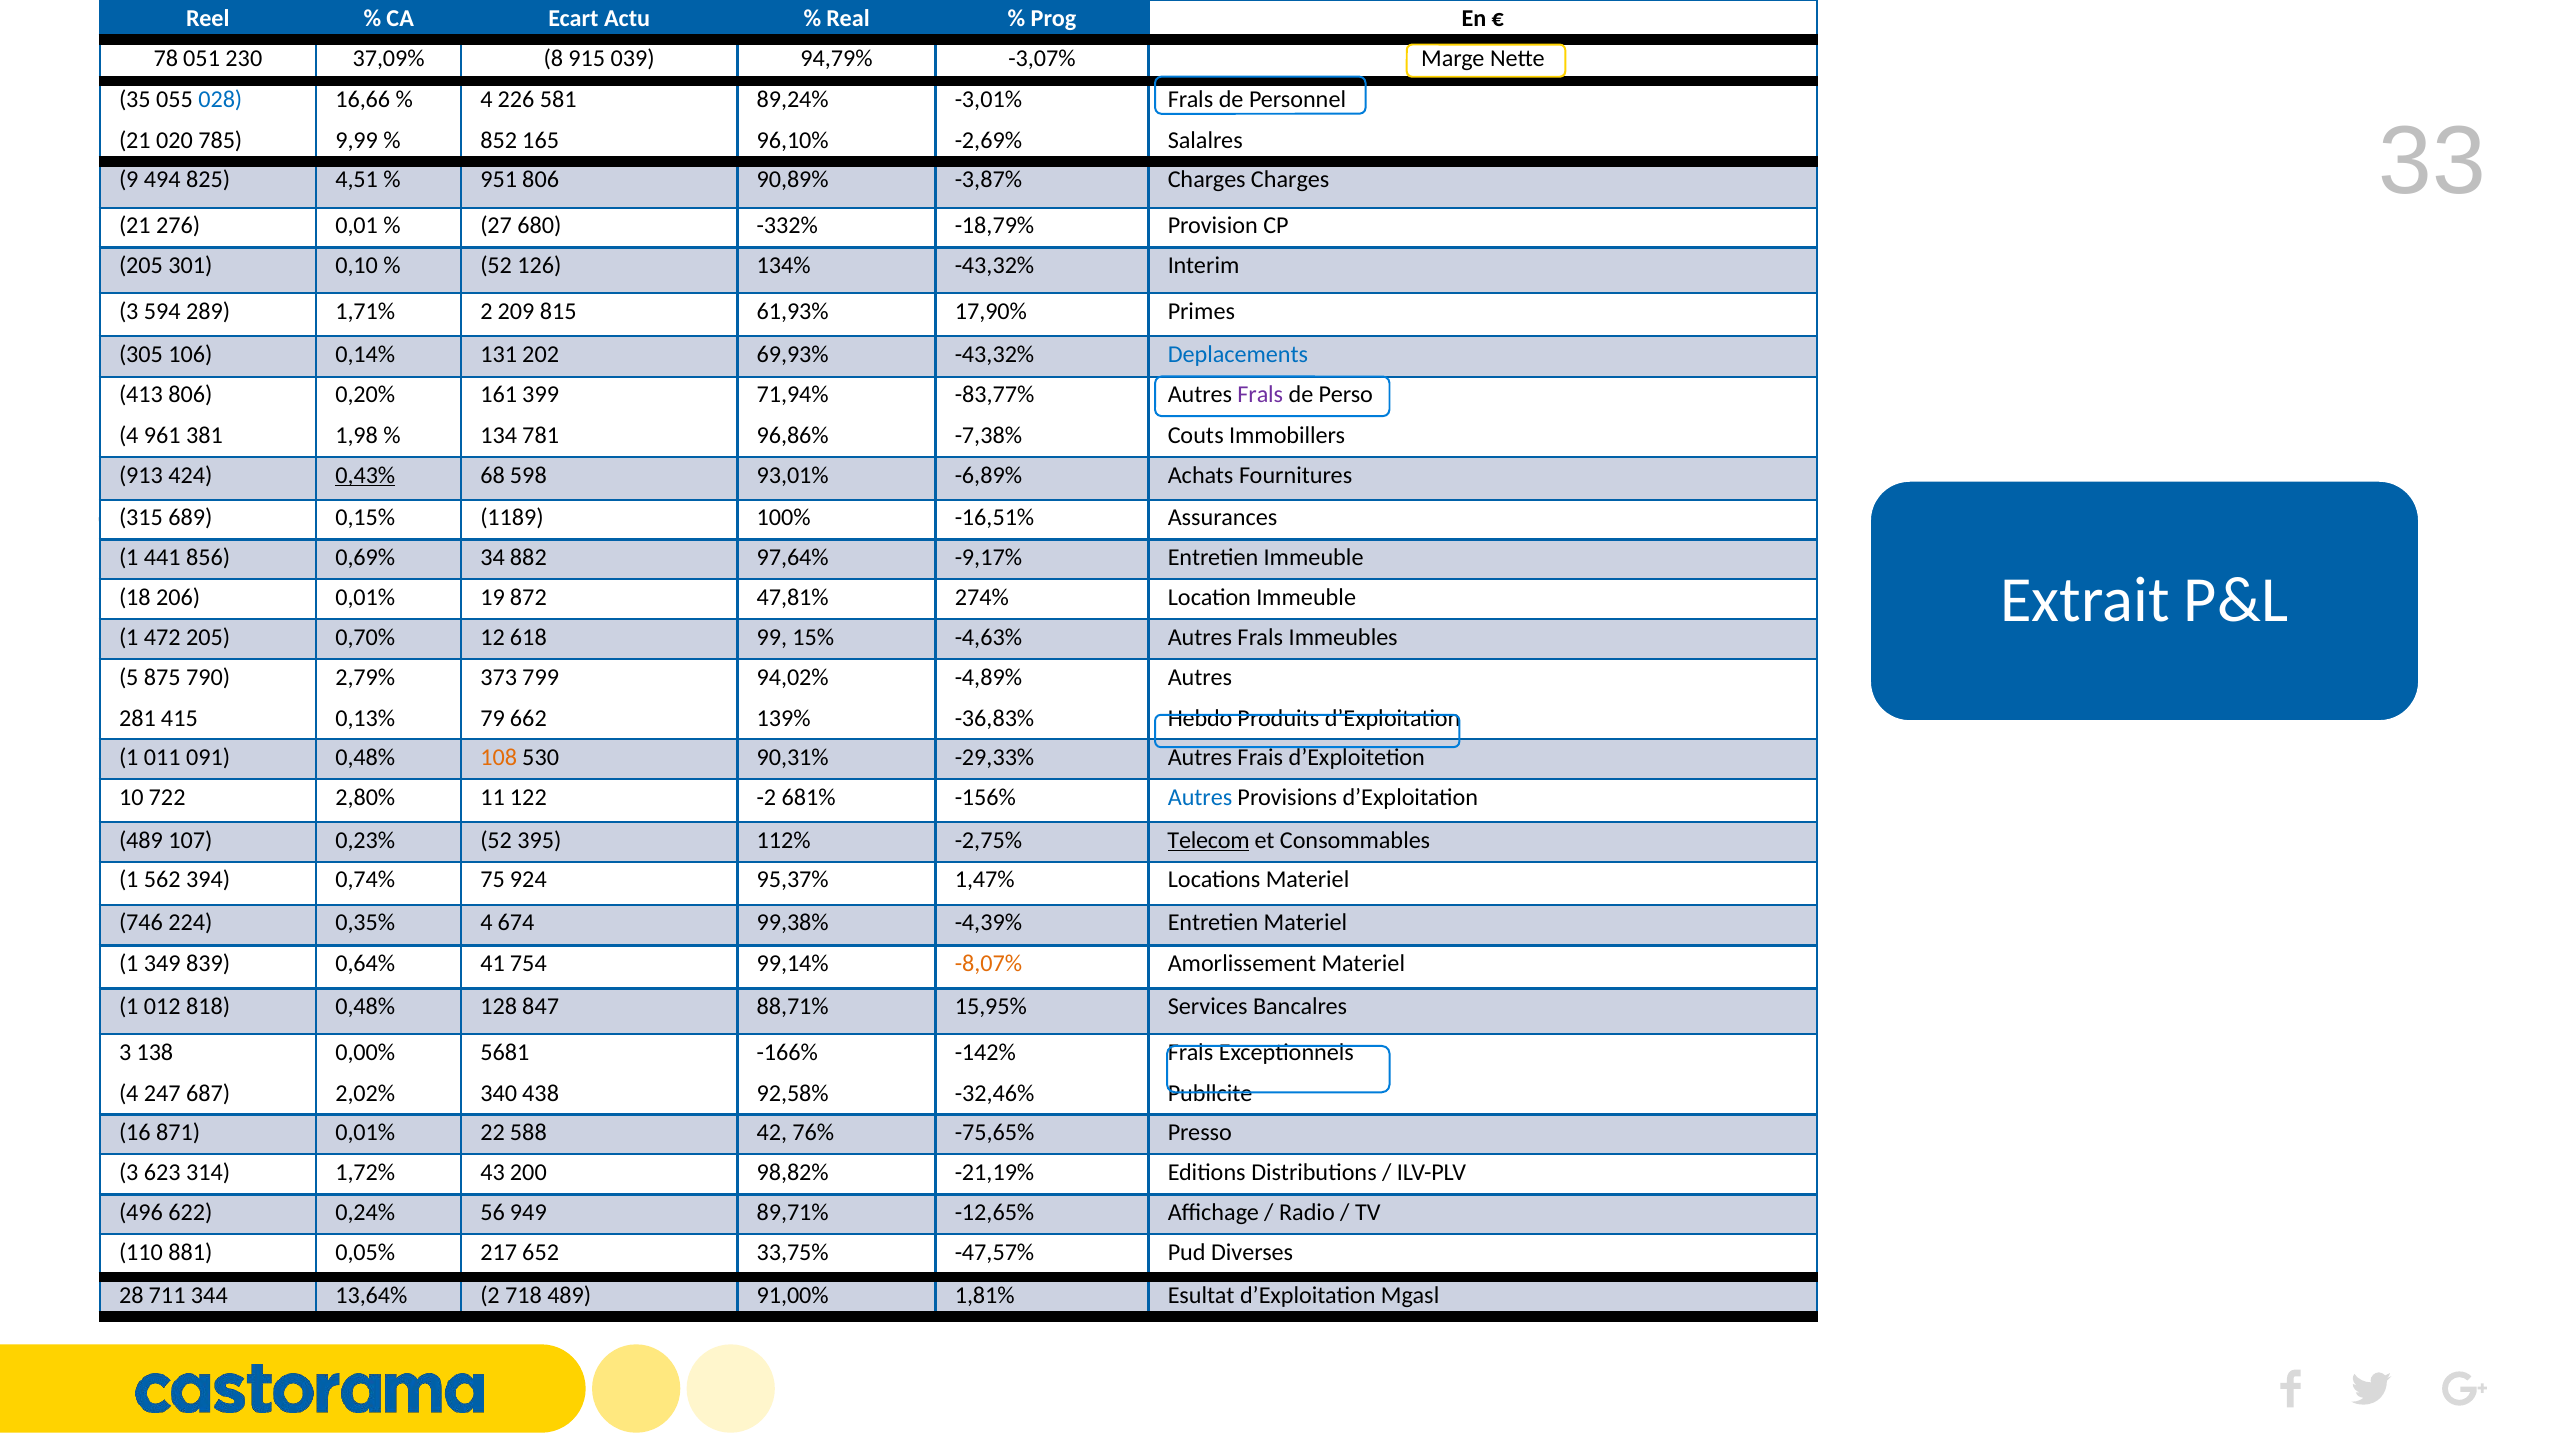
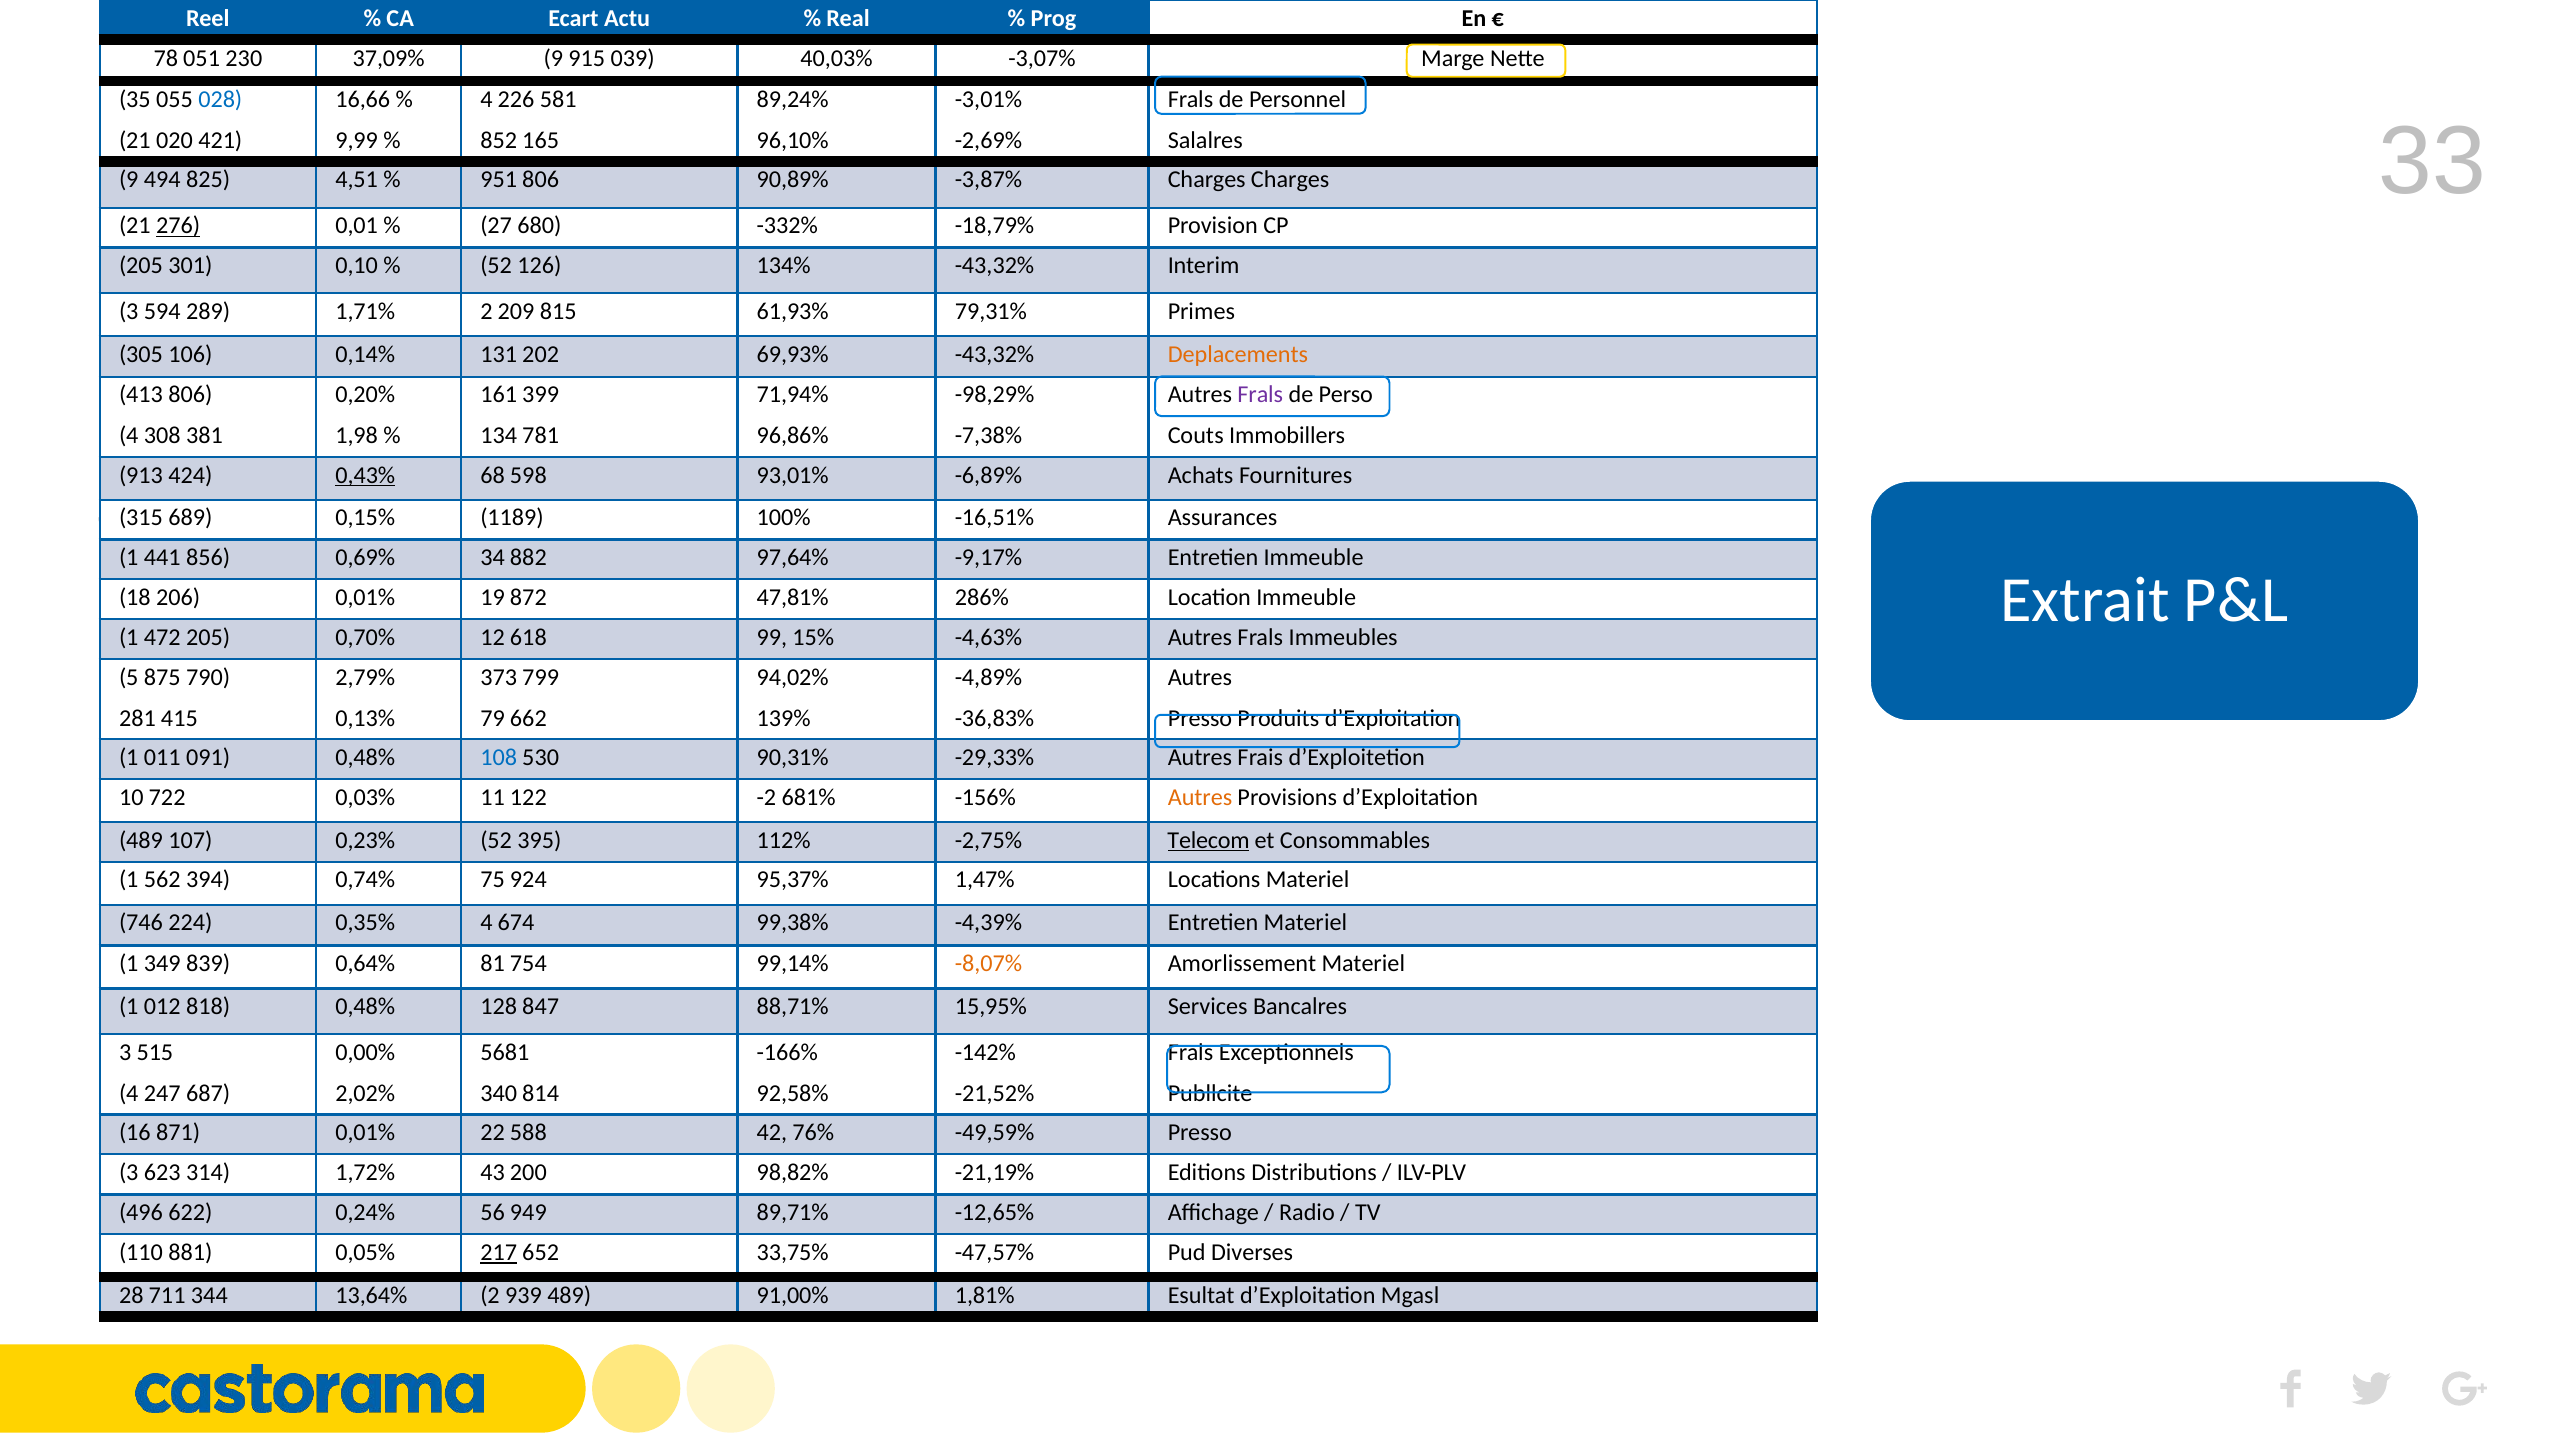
37,09% 8: 8 -> 9 (553, 59)
94,79%: 94,79% -> 40,03% (837, 59)
785: 785 -> 421 (220, 140)
276 underline: none -> present (178, 226)
17,90%: 17,90% -> 79,31% (991, 311)
Deplacements colour: blue -> orange (1238, 354)
-83,77%: -83,77% -> -98,29% (995, 395)
961: 961 -> 308 (162, 436)
274%: 274% -> 286% (982, 597)
Hebdo: Hebdo -> Presso (1200, 718)
108 colour: orange -> blue (499, 757)
2,80%: 2,80% -> 0,03% (365, 797)
Autres colour: blue -> orange (1200, 797)
41: 41 -> 81 (493, 964)
138: 138 -> 515 (155, 1052)
438: 438 -> 814 (541, 1093)
-32,46%: -32,46% -> -21,52% (995, 1093)
-75,65%: -75,65% -> -49,59% (995, 1133)
217 underline: none -> present (499, 1252)
718: 718 -> 939 (523, 1295)
